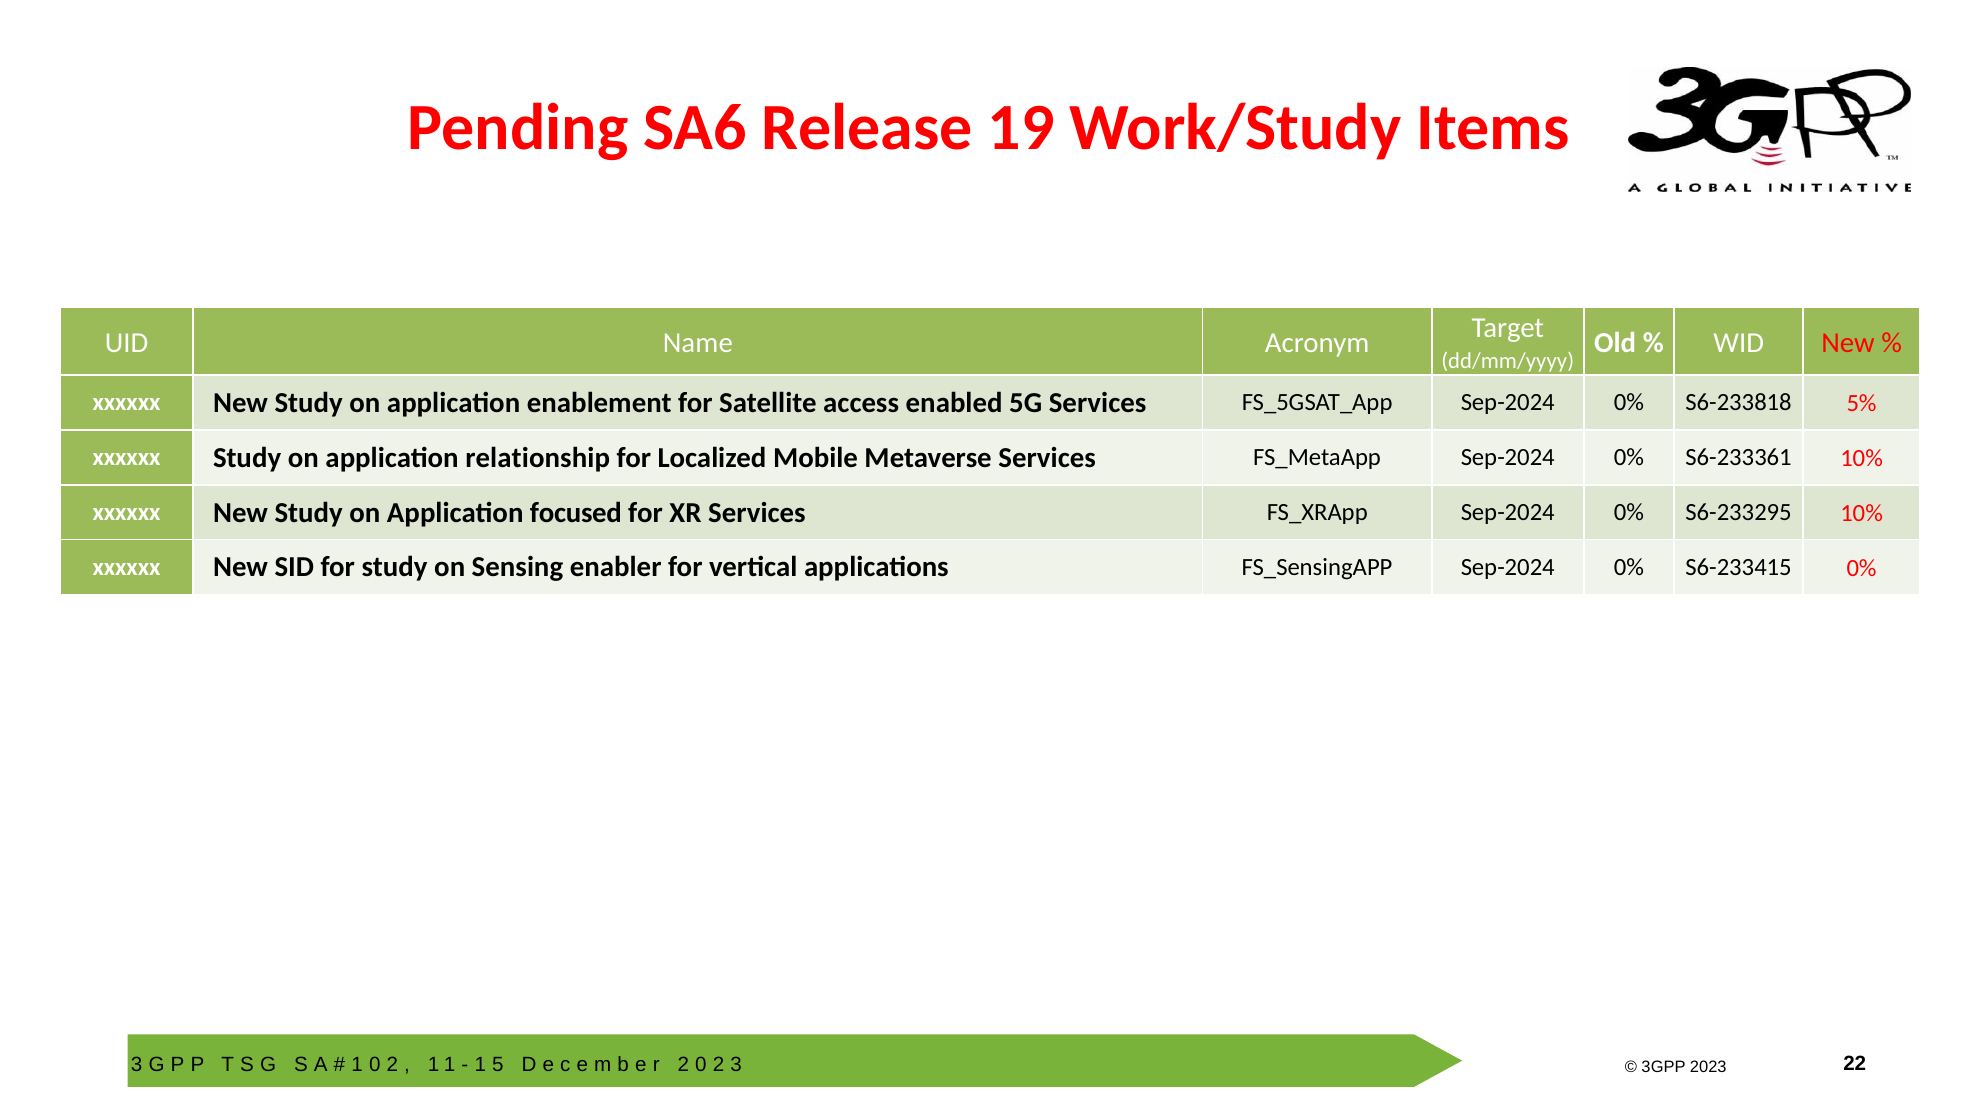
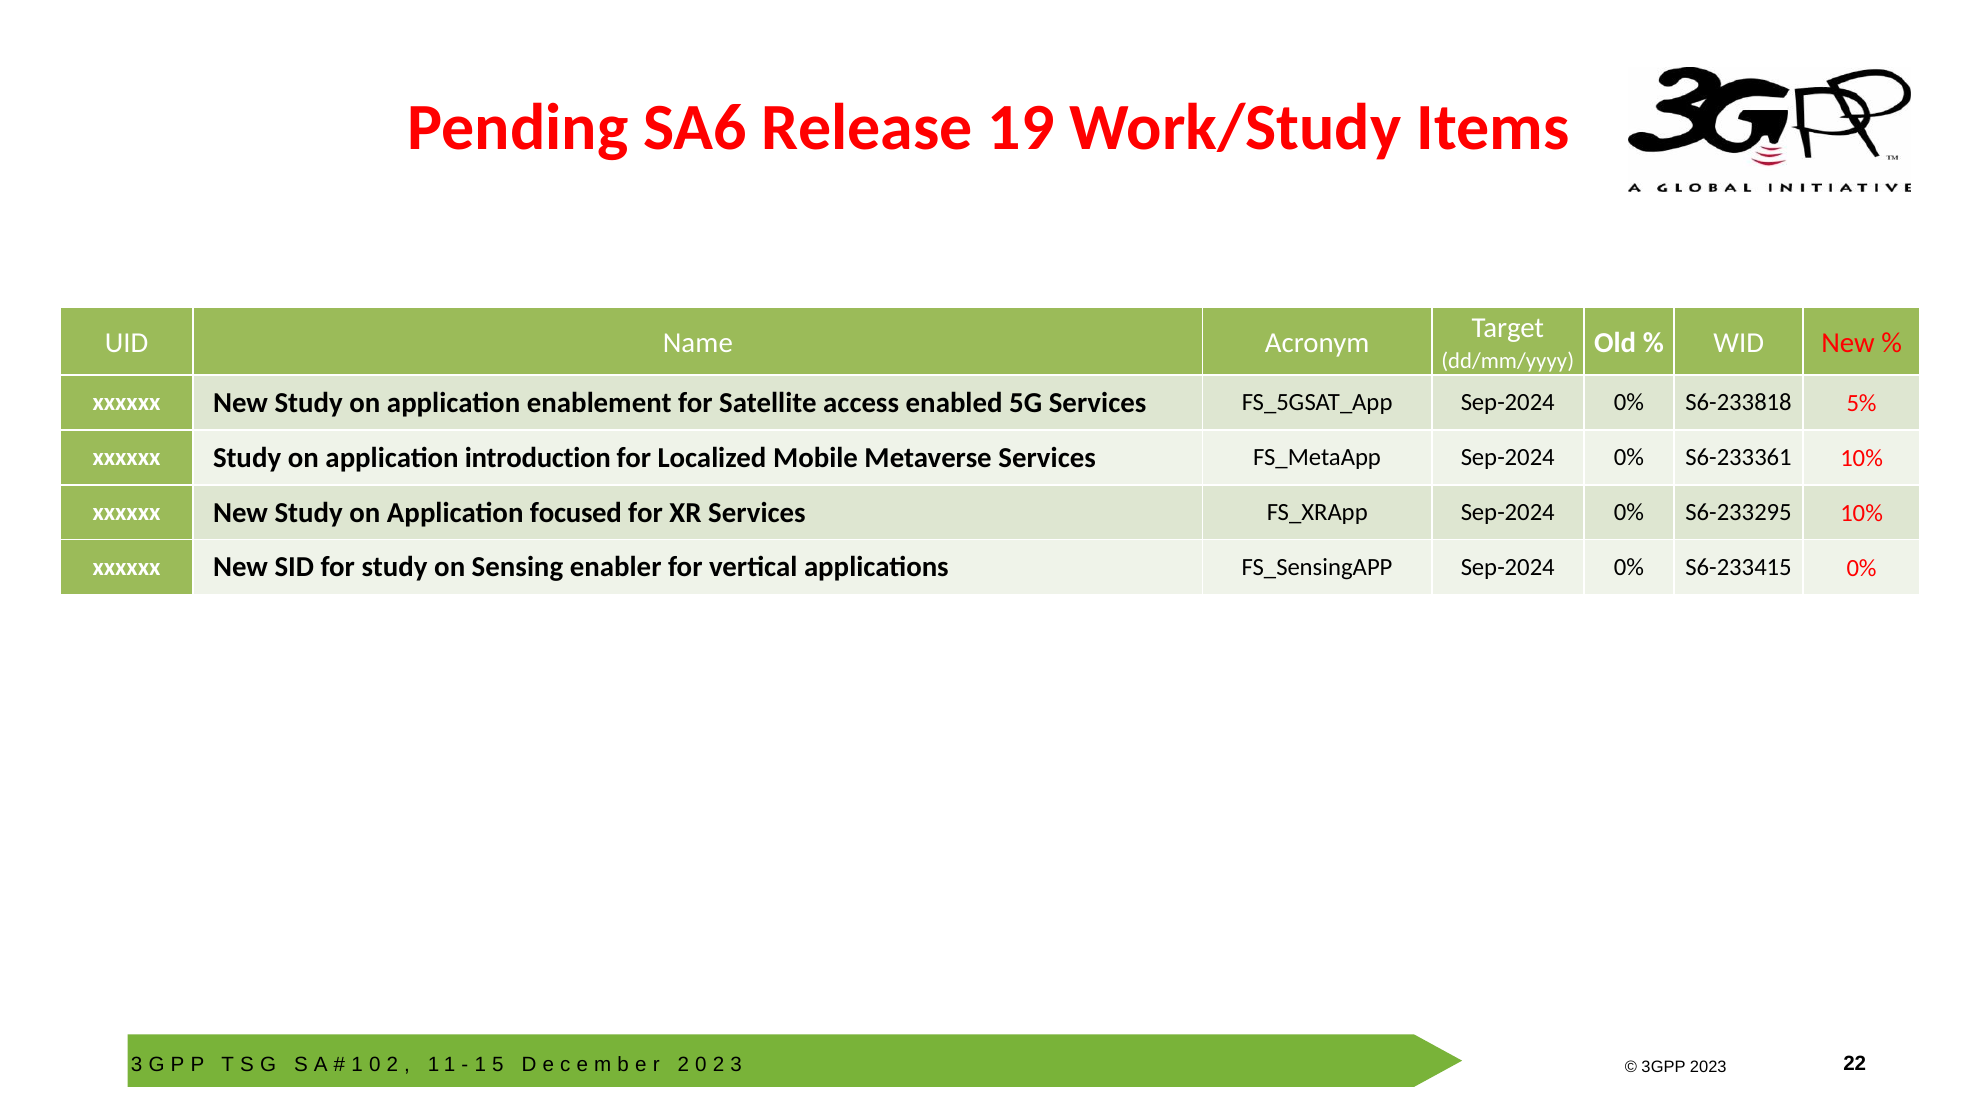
relationship: relationship -> introduction (538, 457)
